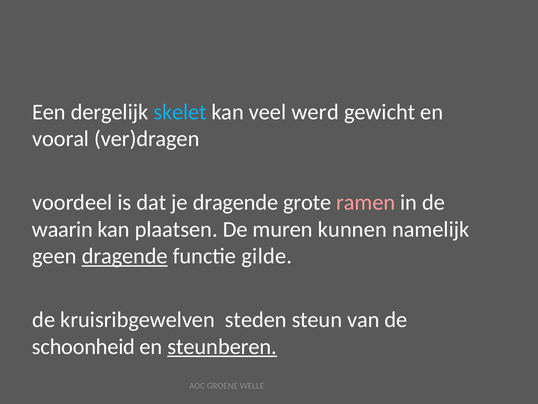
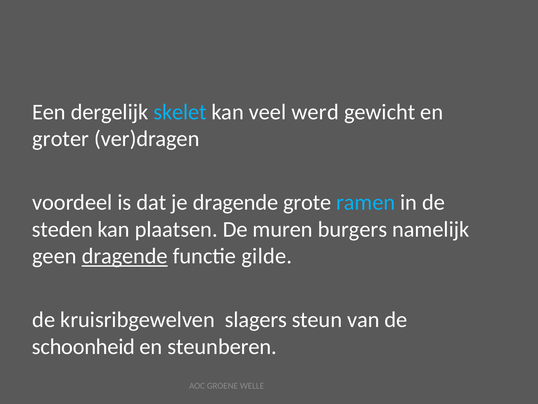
vooral: vooral -> groter (61, 139)
ramen colour: pink -> light blue (366, 202)
waarin: waarin -> steden (62, 229)
kunnen: kunnen -> burgers (352, 229)
steden: steden -> slagers (256, 319)
steunberen underline: present -> none (222, 346)
